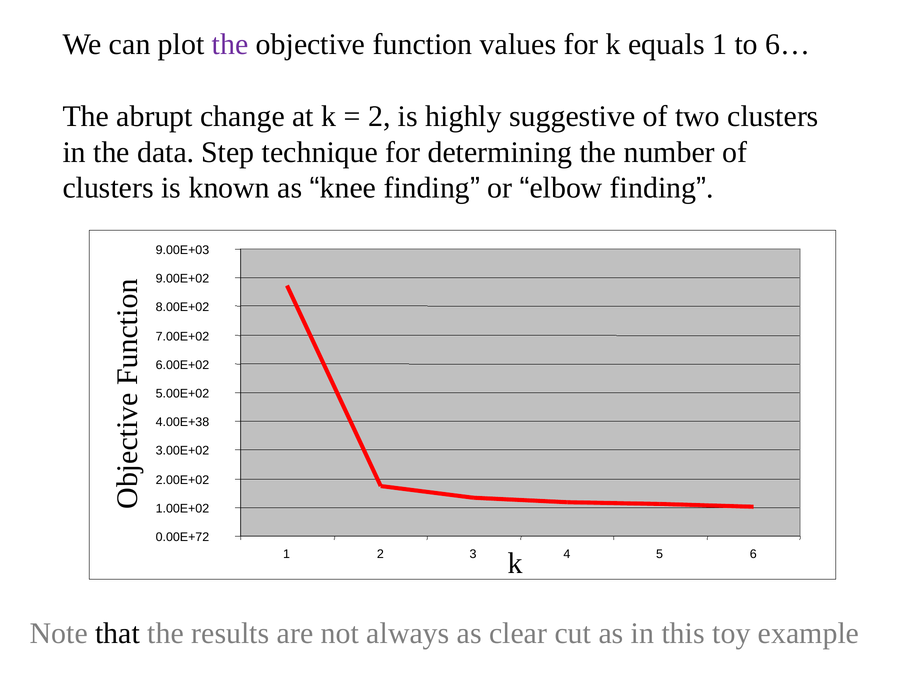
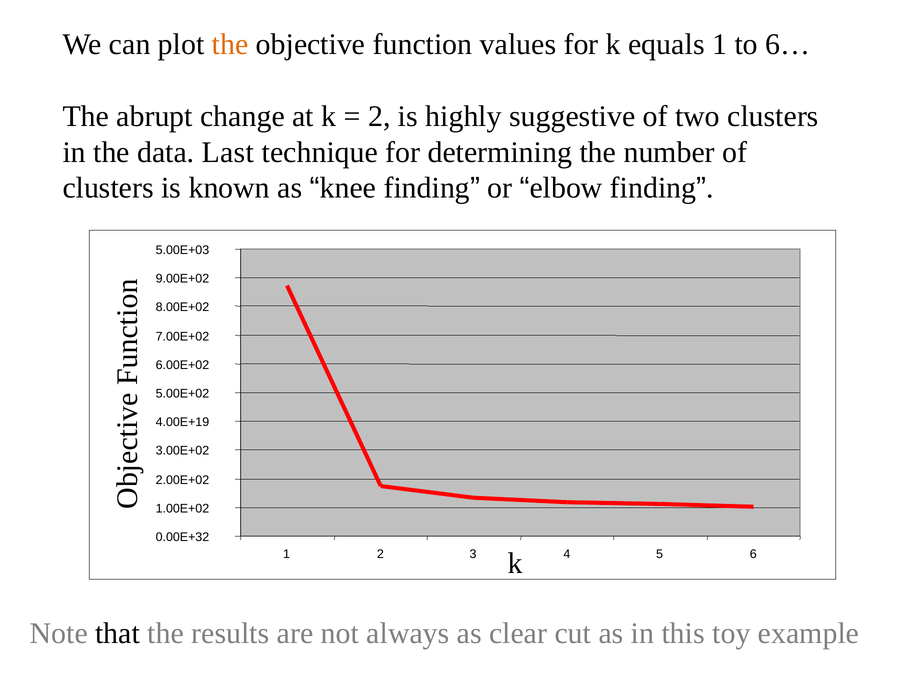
the colour: purple -> orange (230, 45)
Step: Step -> Last (228, 152)
9.00E+03: 9.00E+03 -> 5.00E+03 (182, 250)
4.00E+38: 4.00E+38 -> 4.00E+19 (182, 422)
0.00E+72: 0.00E+72 -> 0.00E+32 (182, 537)
